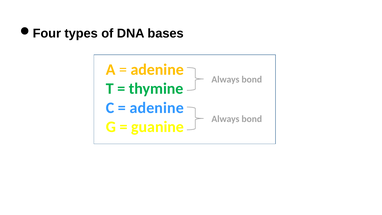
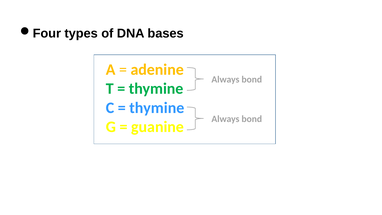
adenine: adenine -> thymine (157, 108)
